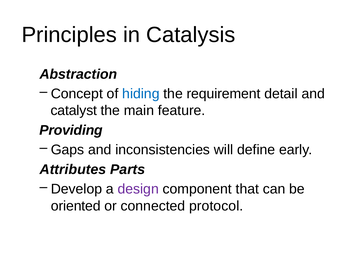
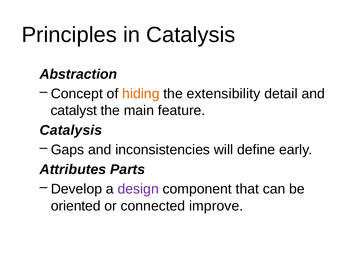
hiding colour: blue -> orange (141, 94)
requirement: requirement -> extensibility (224, 94)
Providing: Providing -> Catalysis (71, 130)
protocol: protocol -> improve (216, 206)
